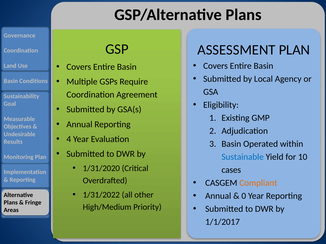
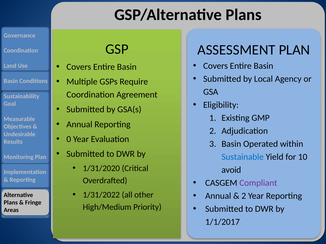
4: 4 -> 0 (69, 139)
cases: cases -> avoid (231, 170)
Compliant colour: orange -> purple (258, 183)
0: 0 -> 2 (244, 196)
